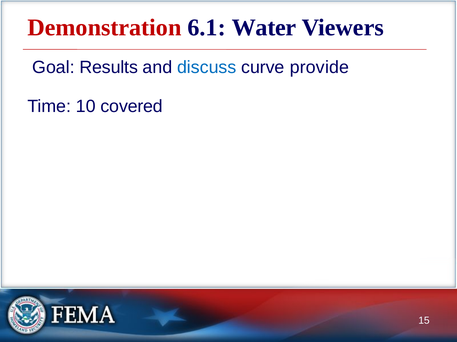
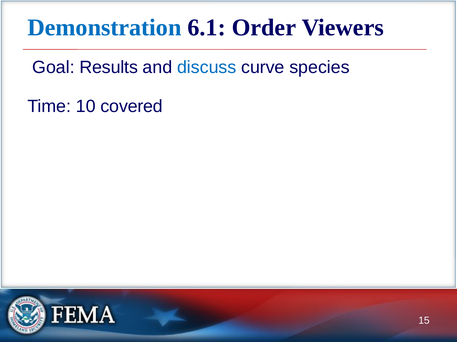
Demonstration colour: red -> blue (104, 28)
Water: Water -> Order (264, 28)
provide: provide -> species (320, 68)
